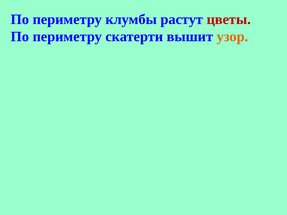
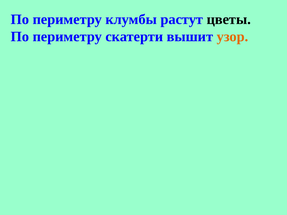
цветы colour: red -> black (229, 19)
